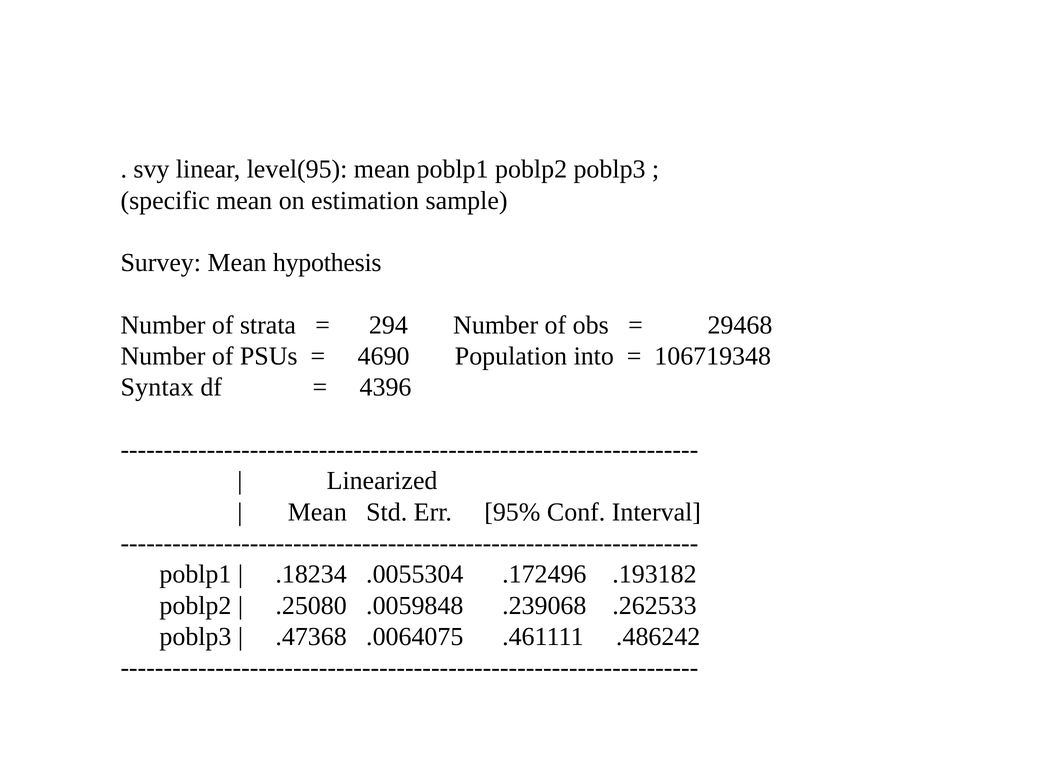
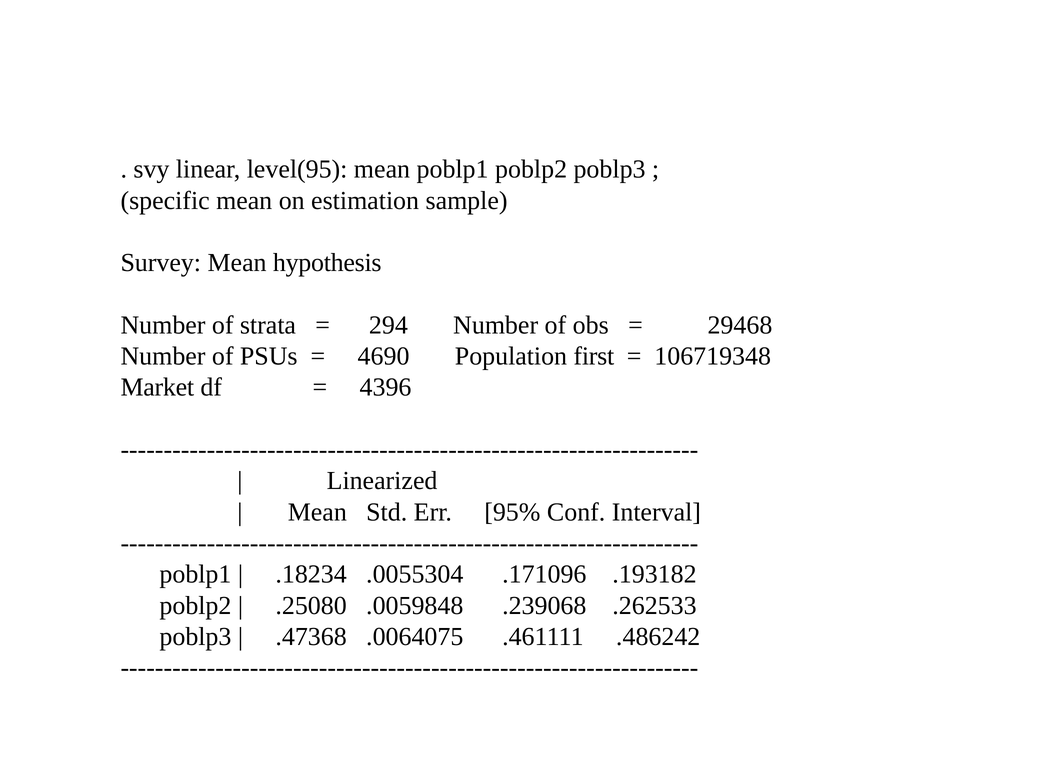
into: into -> first (594, 356)
Syntax: Syntax -> Market (157, 387)
.172496: .172496 -> .171096 (544, 574)
